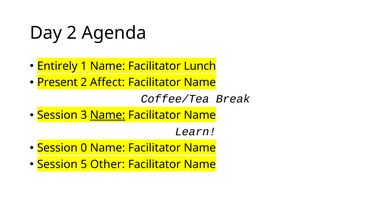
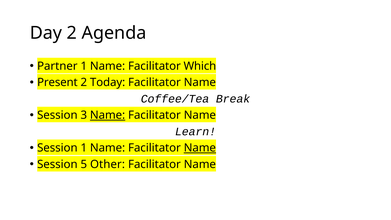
Entirely: Entirely -> Partner (57, 66)
Lunch: Lunch -> Which (200, 66)
Affect: Affect -> Today (108, 82)
Session 0: 0 -> 1 (84, 148)
Name underline: none -> present (200, 148)
